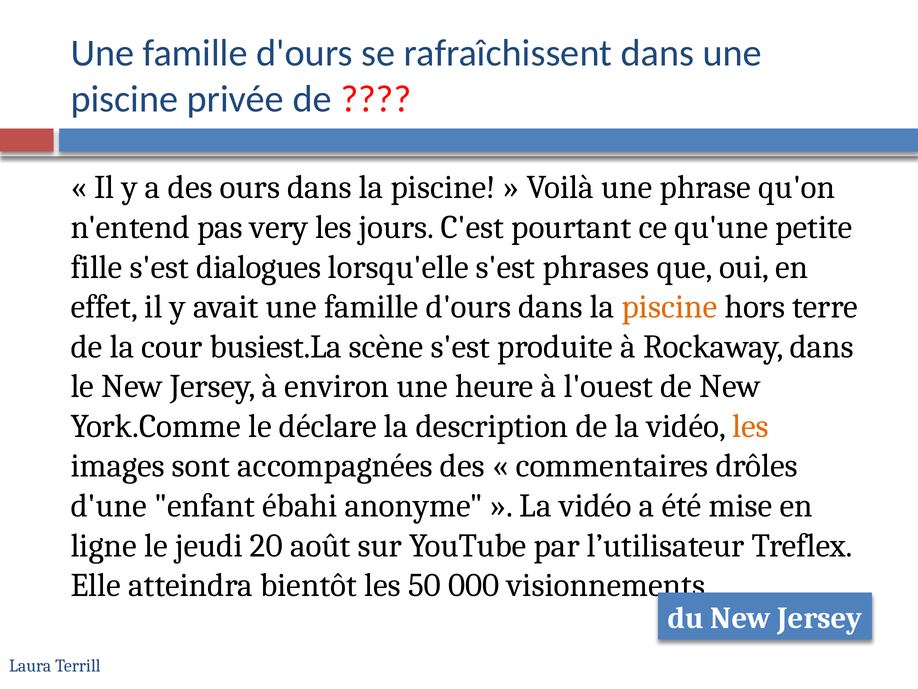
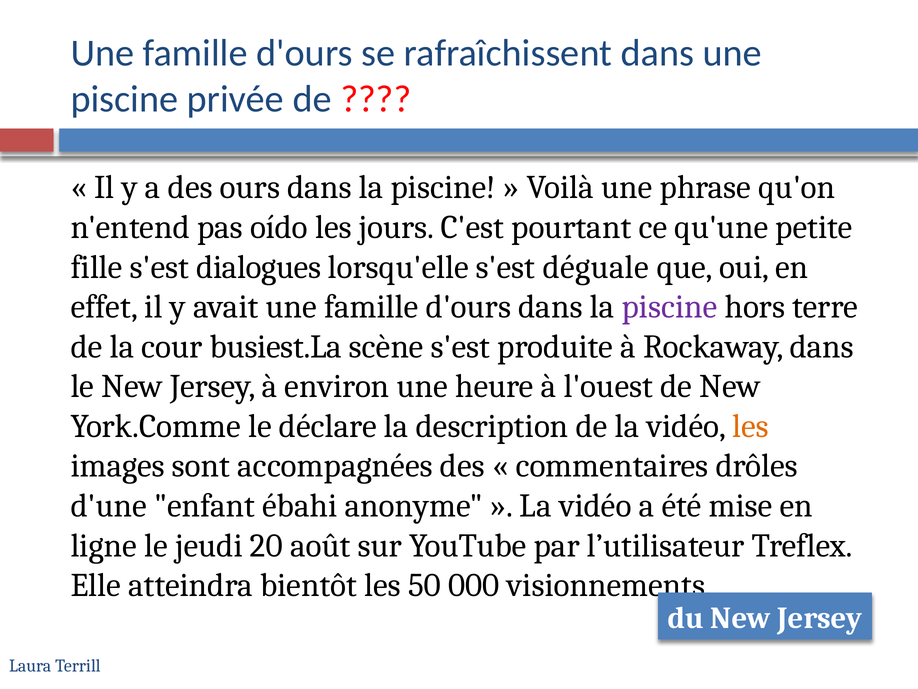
very: very -> oído (279, 227)
phrases: phrases -> déguale (596, 267)
piscine colour: orange -> purple (670, 307)
